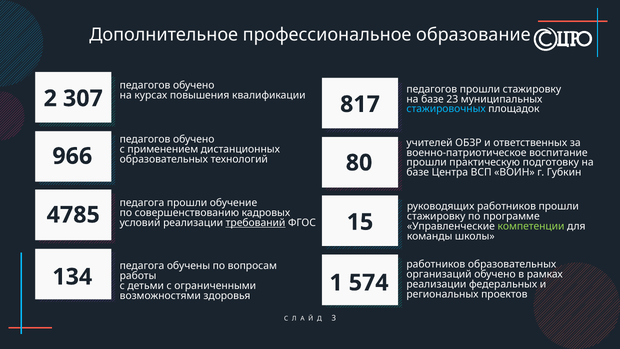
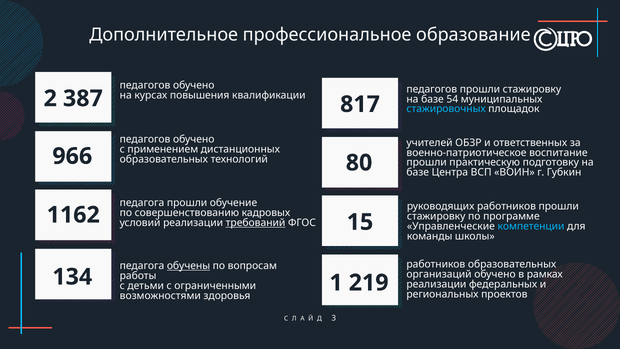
307: 307 -> 387 (83, 98)
23: 23 -> 54 (452, 99)
4785: 4785 -> 1162 (73, 215)
компетенции colour: light green -> light blue (531, 226)
обучены underline: none -> present (188, 266)
574: 574 -> 219 (369, 282)
